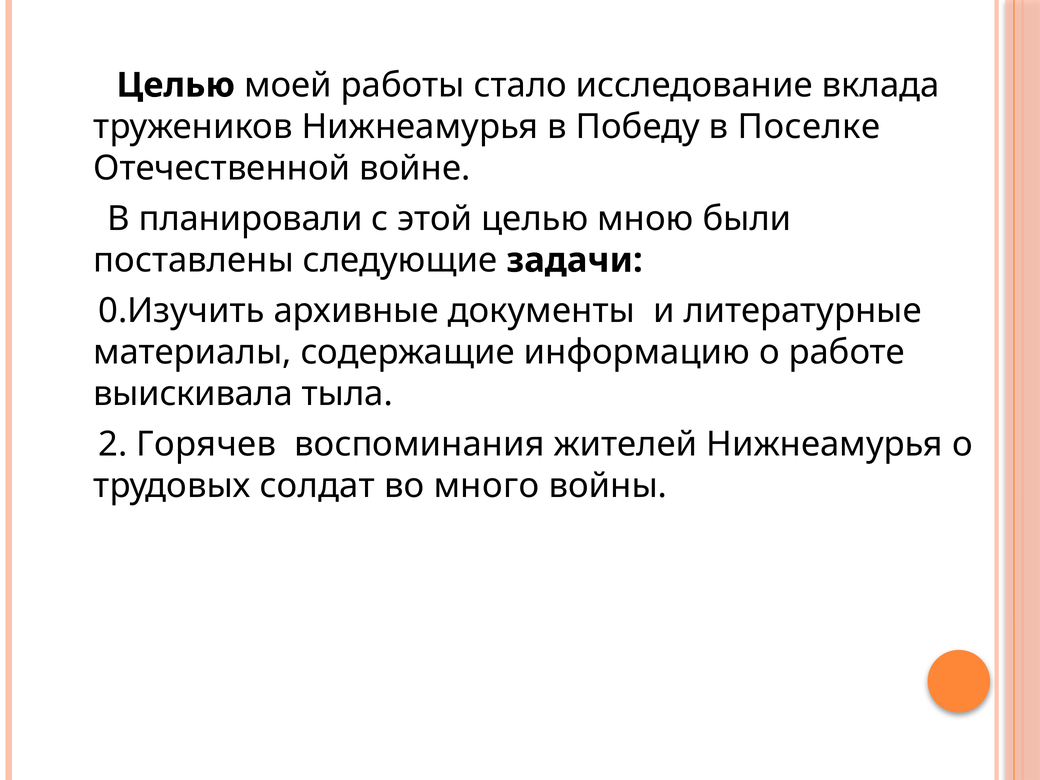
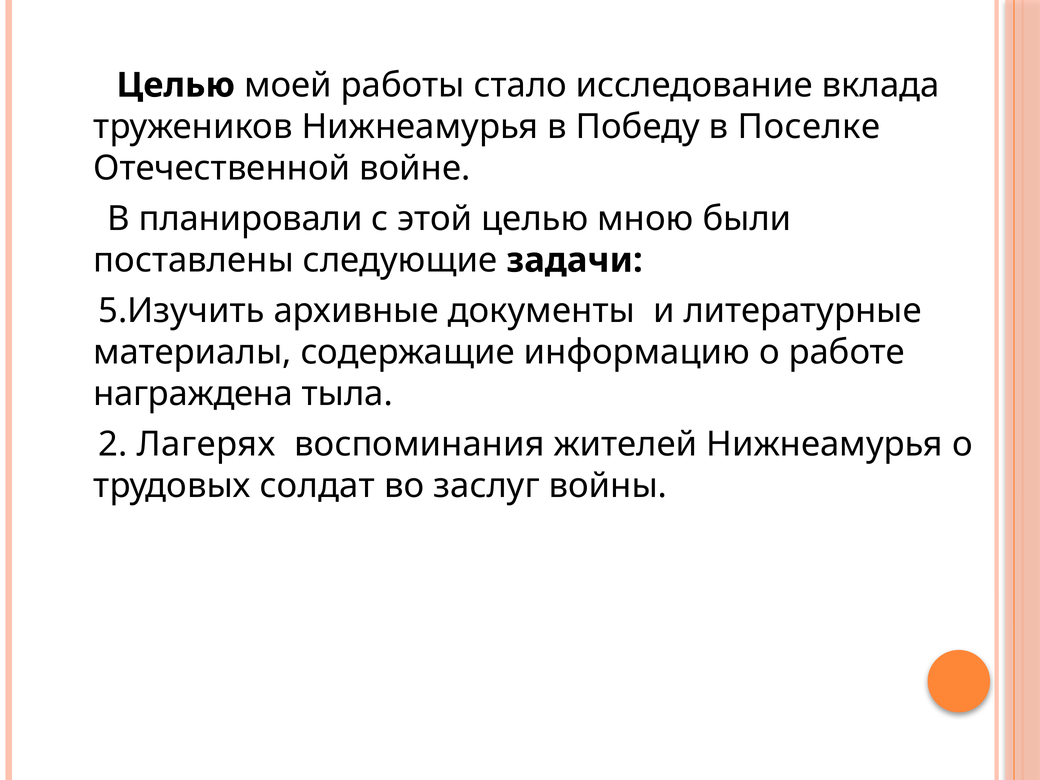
0.Изучить: 0.Изучить -> 5.Изучить (182, 311)
выискивала: выискивала -> награждена (193, 394)
Горячев: Горячев -> Лагерях (206, 444)
много: много -> заслуг (487, 486)
